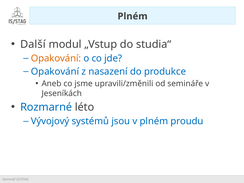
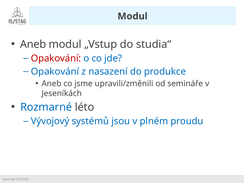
Plném: Plném -> Modul (133, 16)
Další: Další -> Aneb (33, 44)
Opakování colour: orange -> red (56, 58)
